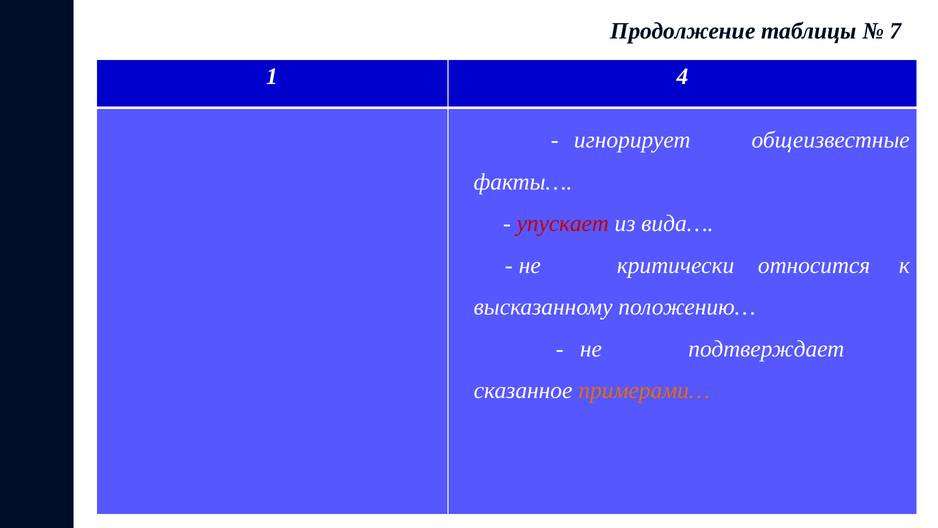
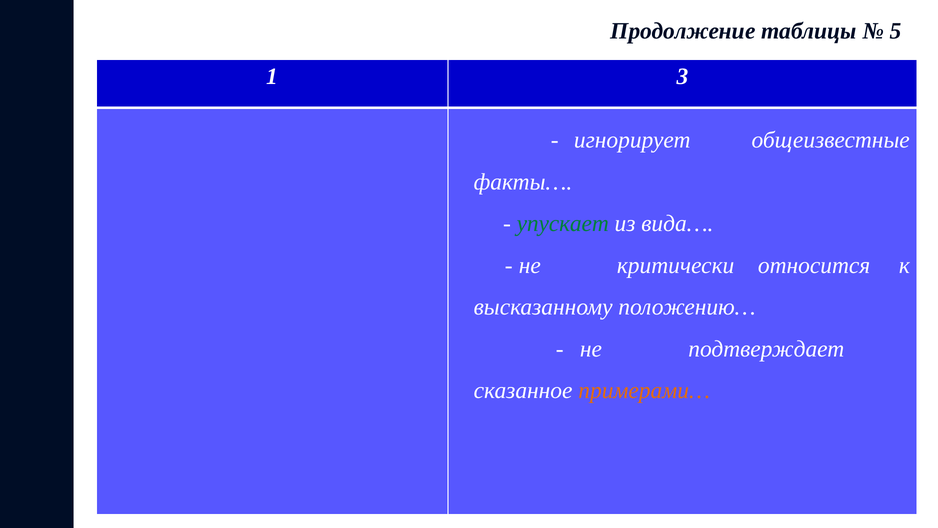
7: 7 -> 5 (896, 31)
4: 4 -> 3 (682, 76)
упускает colour: red -> green (563, 223)
